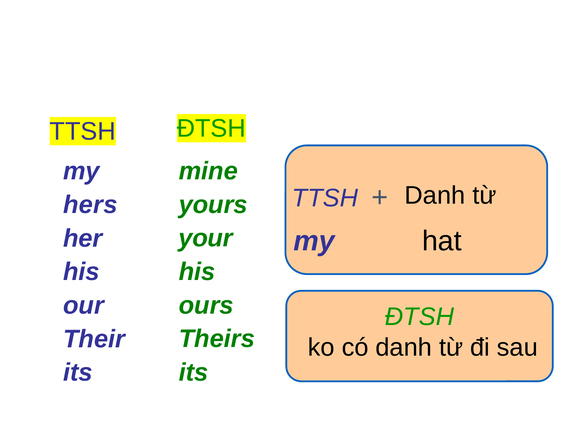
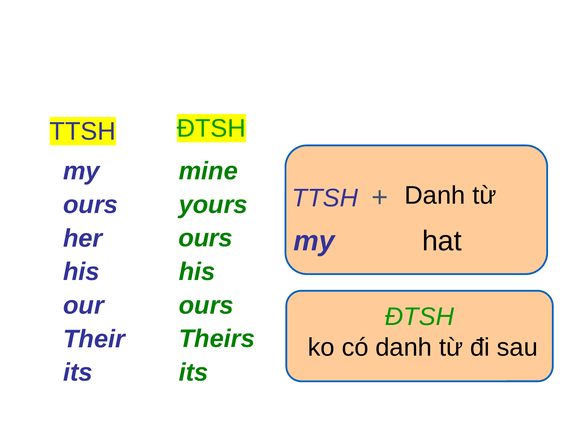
hers: hers -> ours (91, 204)
your: your -> ours (206, 238)
